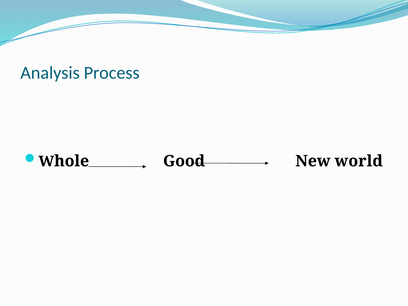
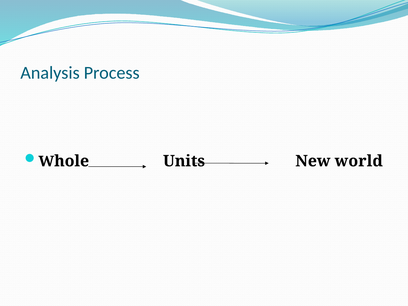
Good: Good -> Units (184, 161)
